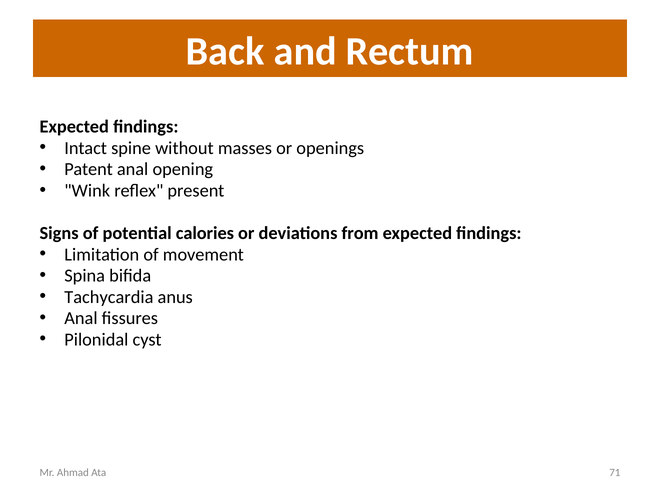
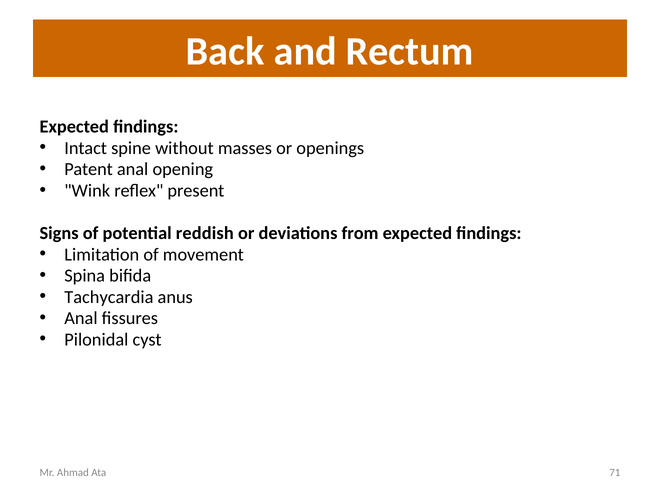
calories: calories -> reddish (205, 233)
